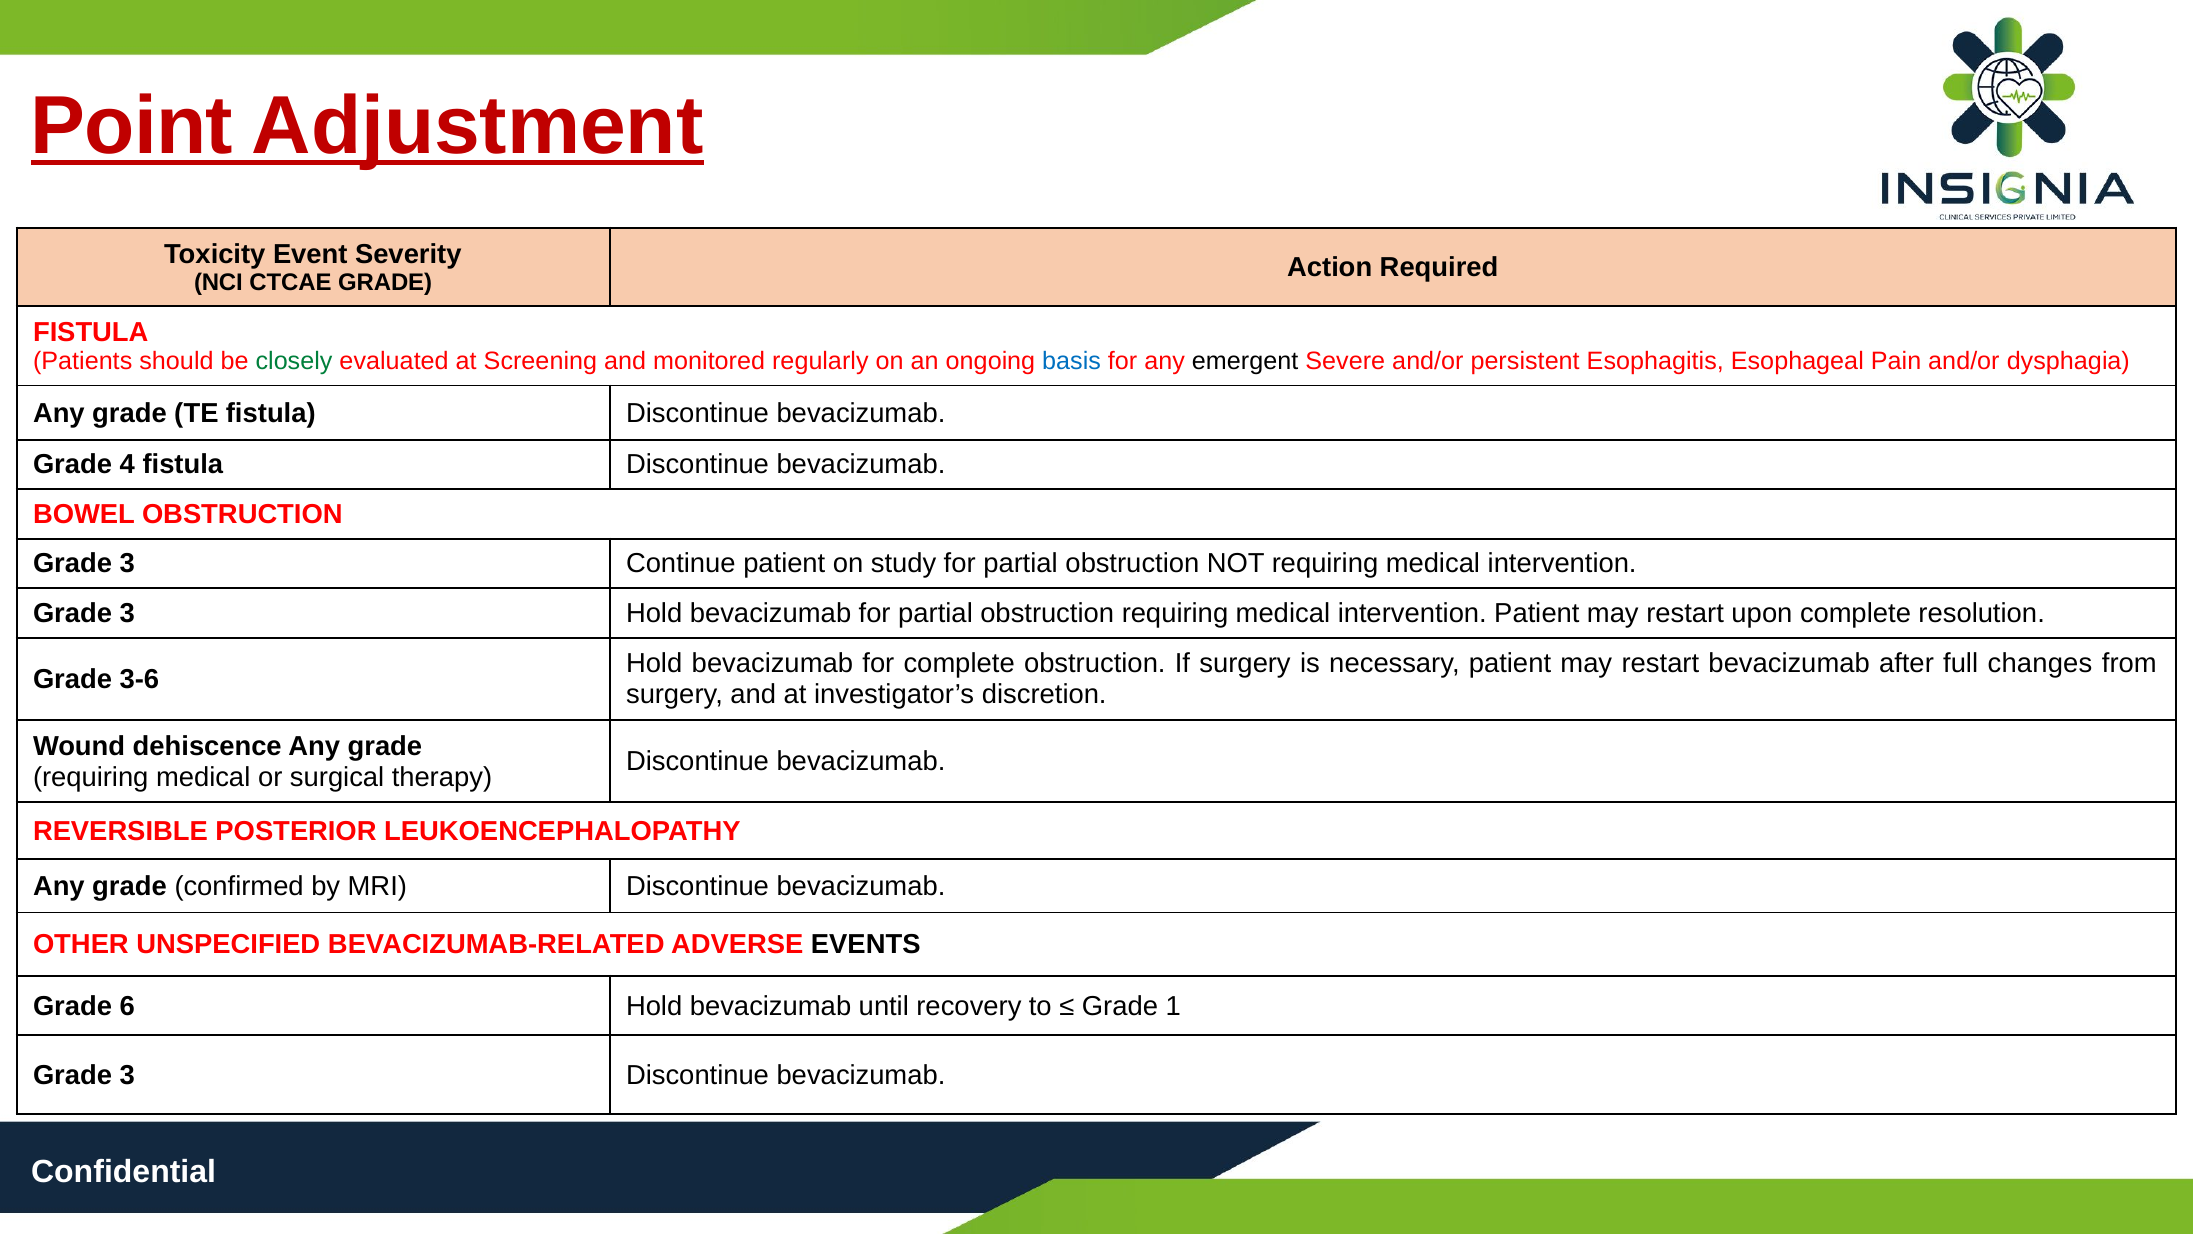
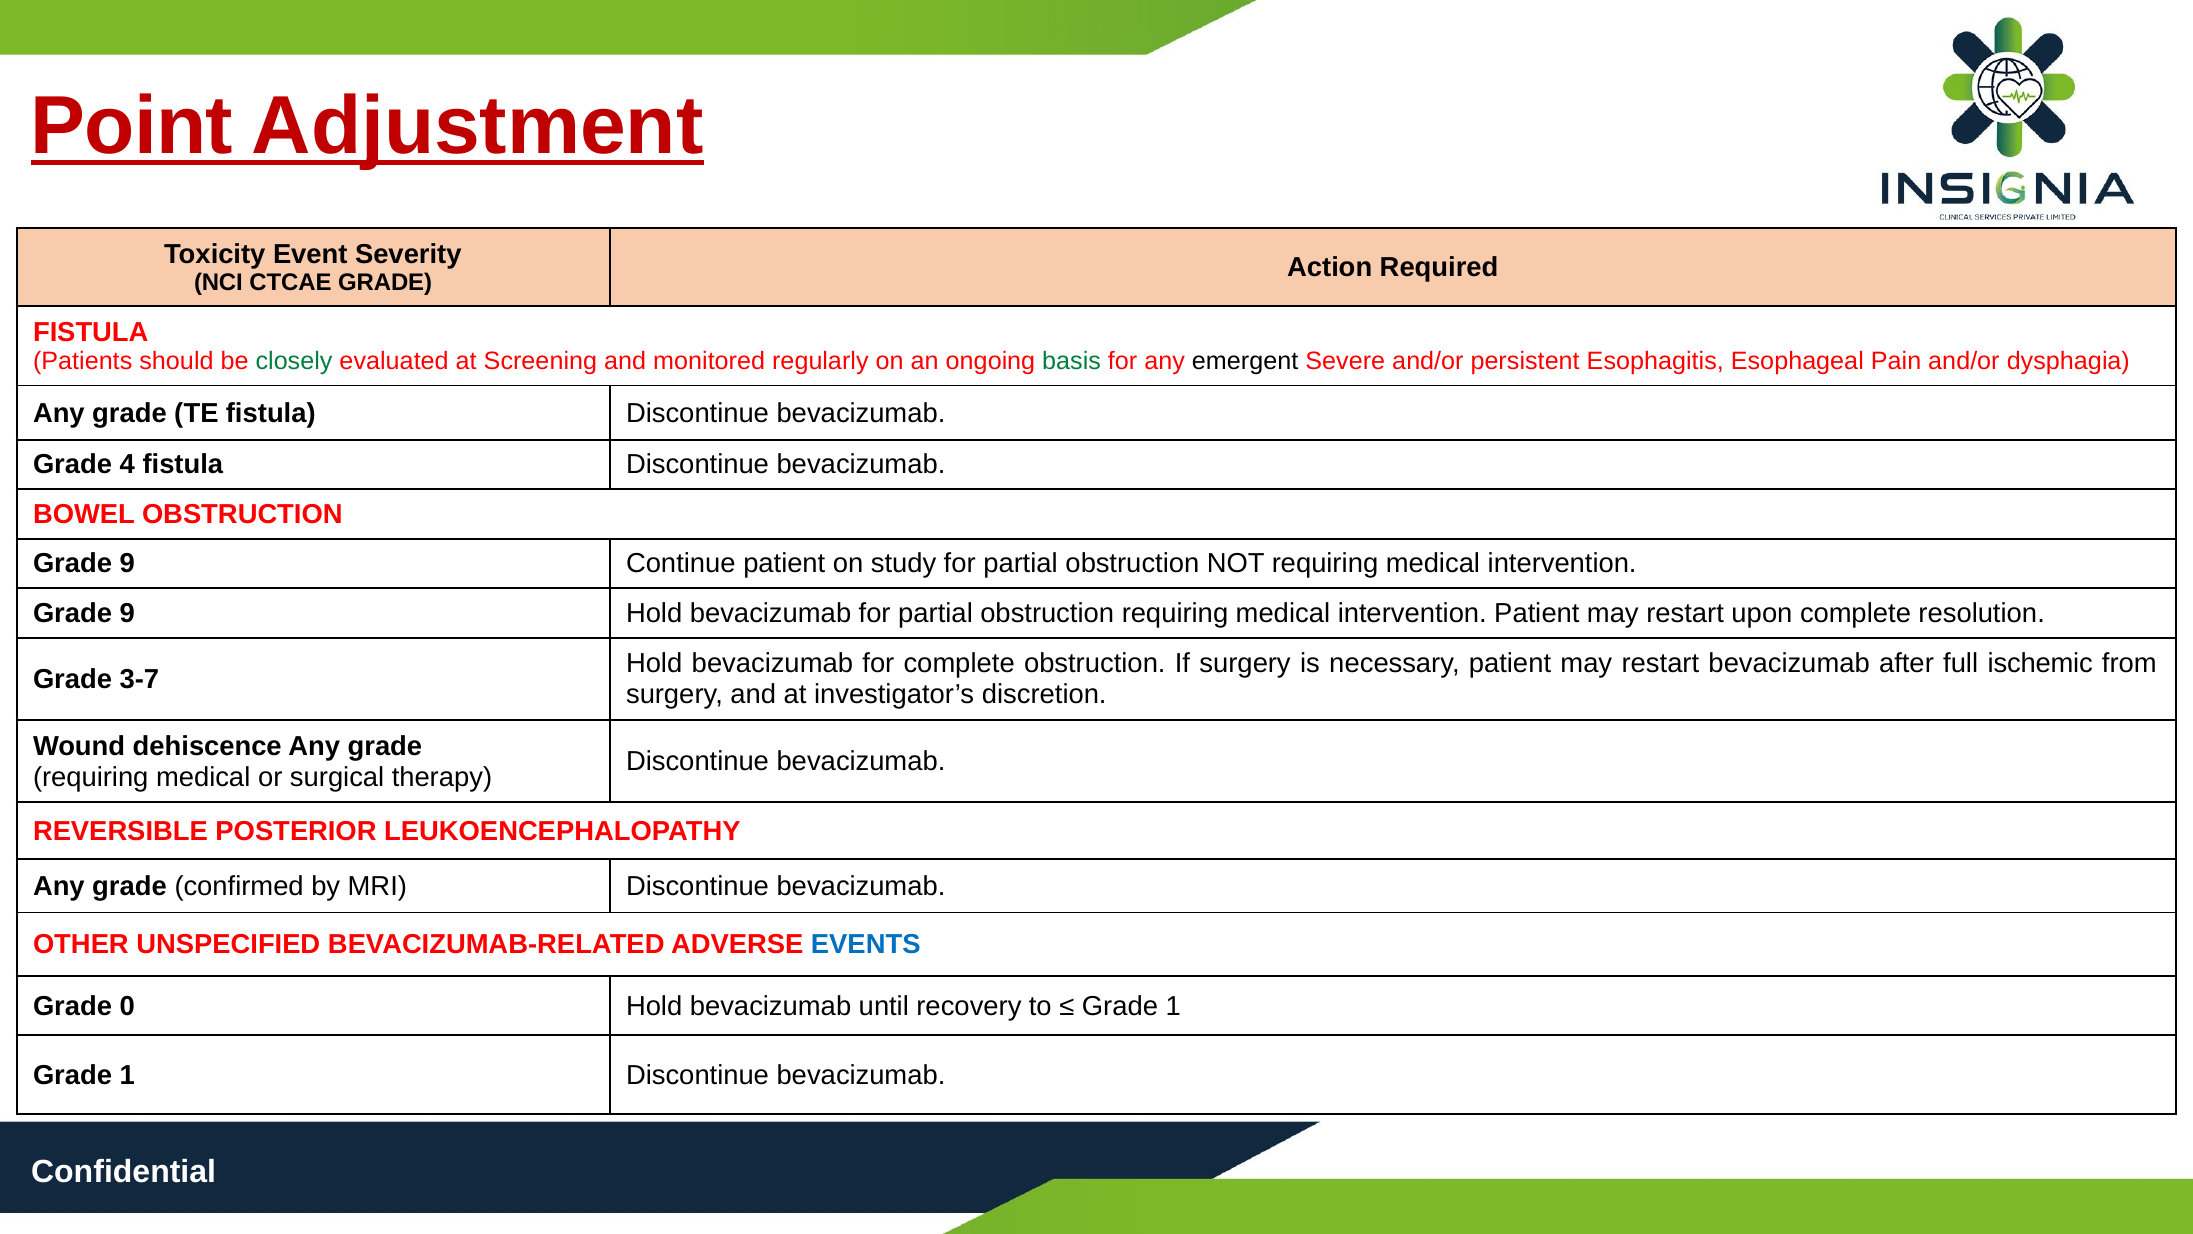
basis colour: blue -> green (1072, 361)
3: 3 -> 9 (127, 564)
3: 3 -> 9 (127, 613)
changes: changes -> ischemic (2040, 664)
3-6: 3-6 -> 3-7 (139, 679)
EVENTS colour: black -> blue (866, 944)
6: 6 -> 0 (127, 1006)
3: 3 -> 1 (127, 1075)
